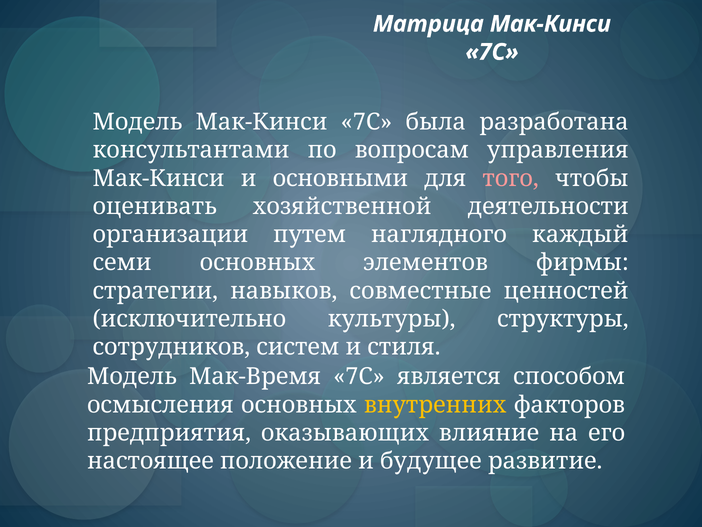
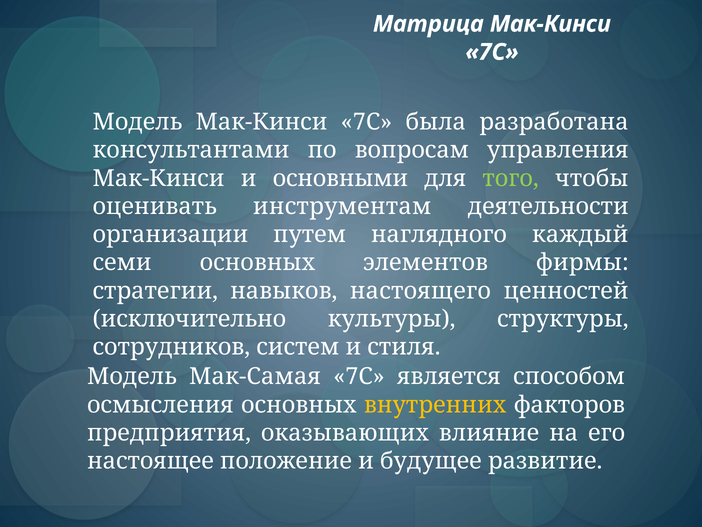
того colour: pink -> light green (511, 178)
хозяйственной: хозяйственной -> инструментам (342, 206)
совместные: совместные -> настоящего (420, 291)
Мак-Время: Мак-Время -> Мак-Самая (255, 376)
